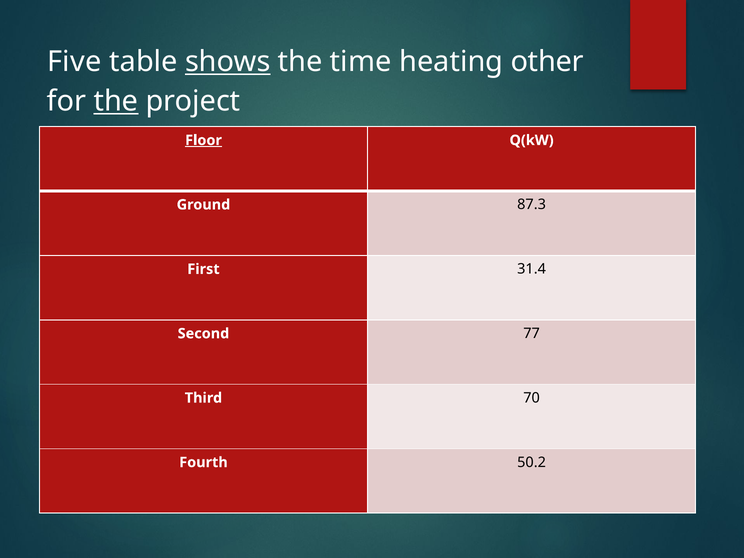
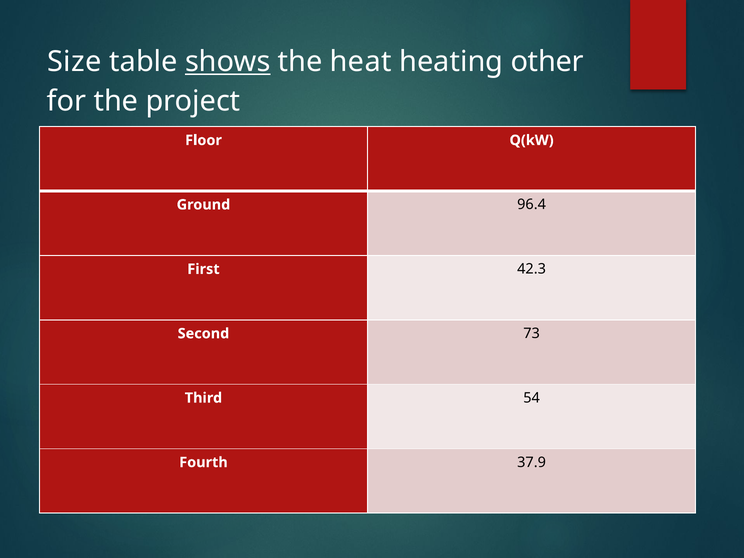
Five: Five -> Size (74, 62)
time: time -> heat (361, 62)
the underline: present -> none (116, 101)
Floor underline: present -> none (204, 140)
87.3: 87.3 -> 96.4 (532, 205)
31.4: 31.4 -> 42.3 (532, 269)
77: 77 -> 73 (532, 334)
70: 70 -> 54 (532, 398)
50.2: 50.2 -> 37.9 (532, 462)
